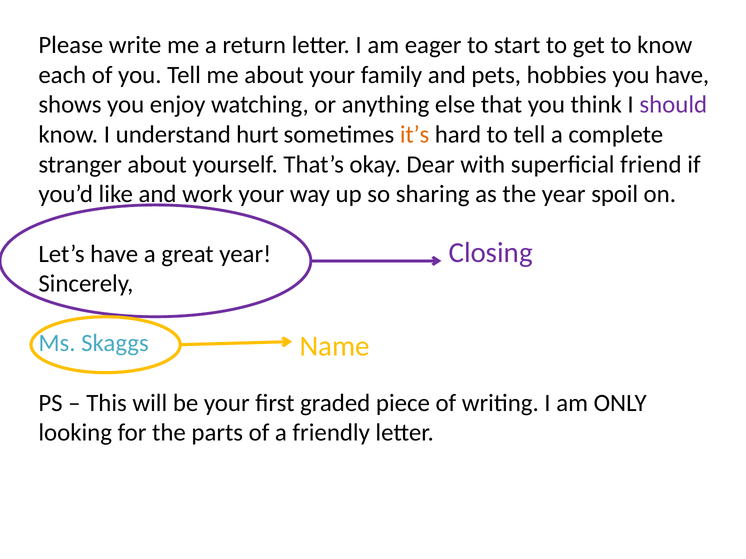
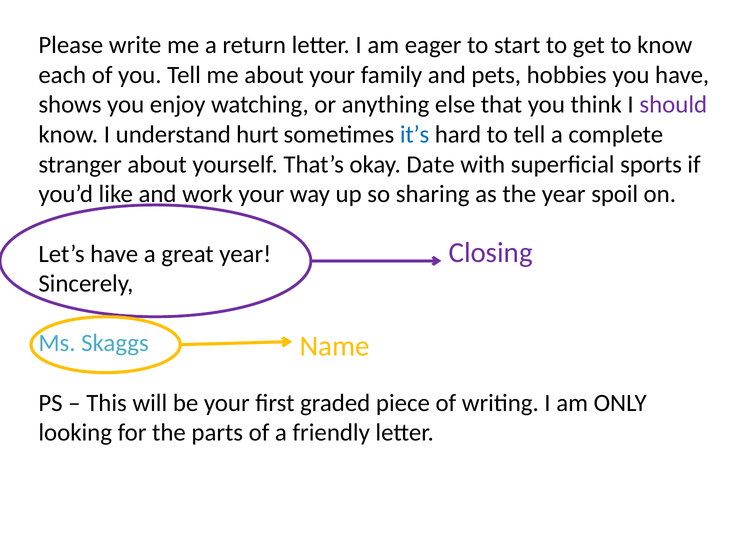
it’s colour: orange -> blue (415, 135)
Dear: Dear -> Date (431, 165)
friend: friend -> sports (651, 165)
